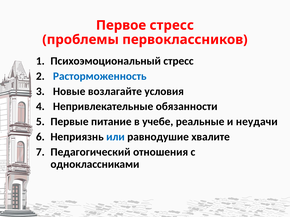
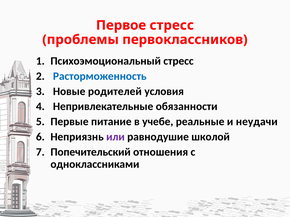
возлагайте: возлагайте -> родителей (115, 92)
или colour: blue -> purple (115, 137)
хвалите: хвалите -> школой (211, 137)
Педагогический: Педагогический -> Попечительский (91, 152)
